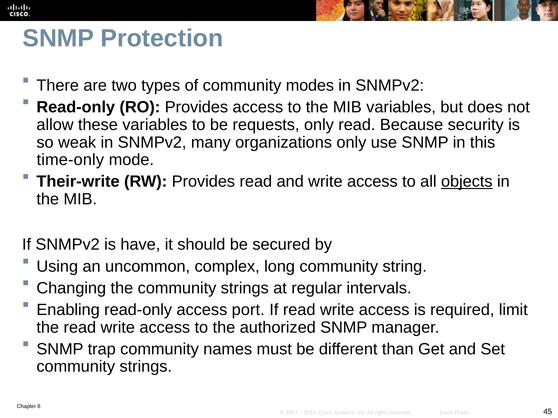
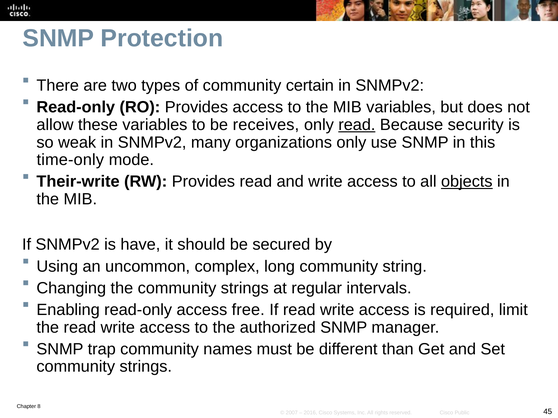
modes: modes -> certain (310, 86)
requests: requests -> receives (266, 125)
read underline: none -> present (357, 125)
port: port -> free (248, 310)
